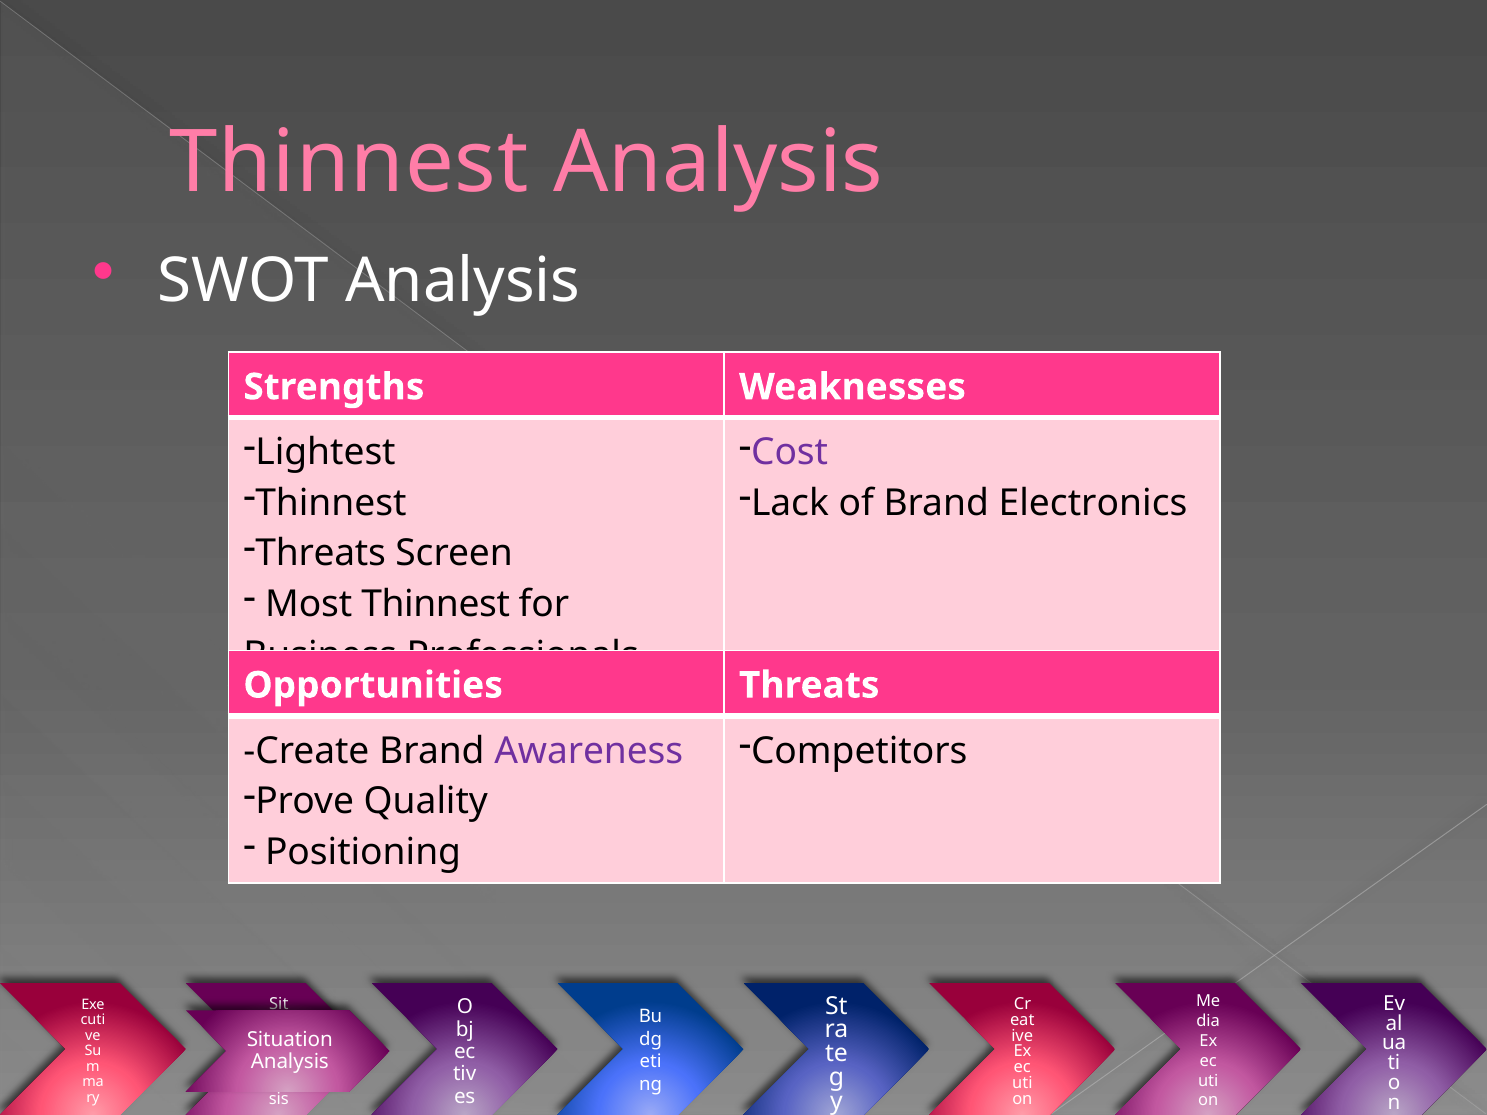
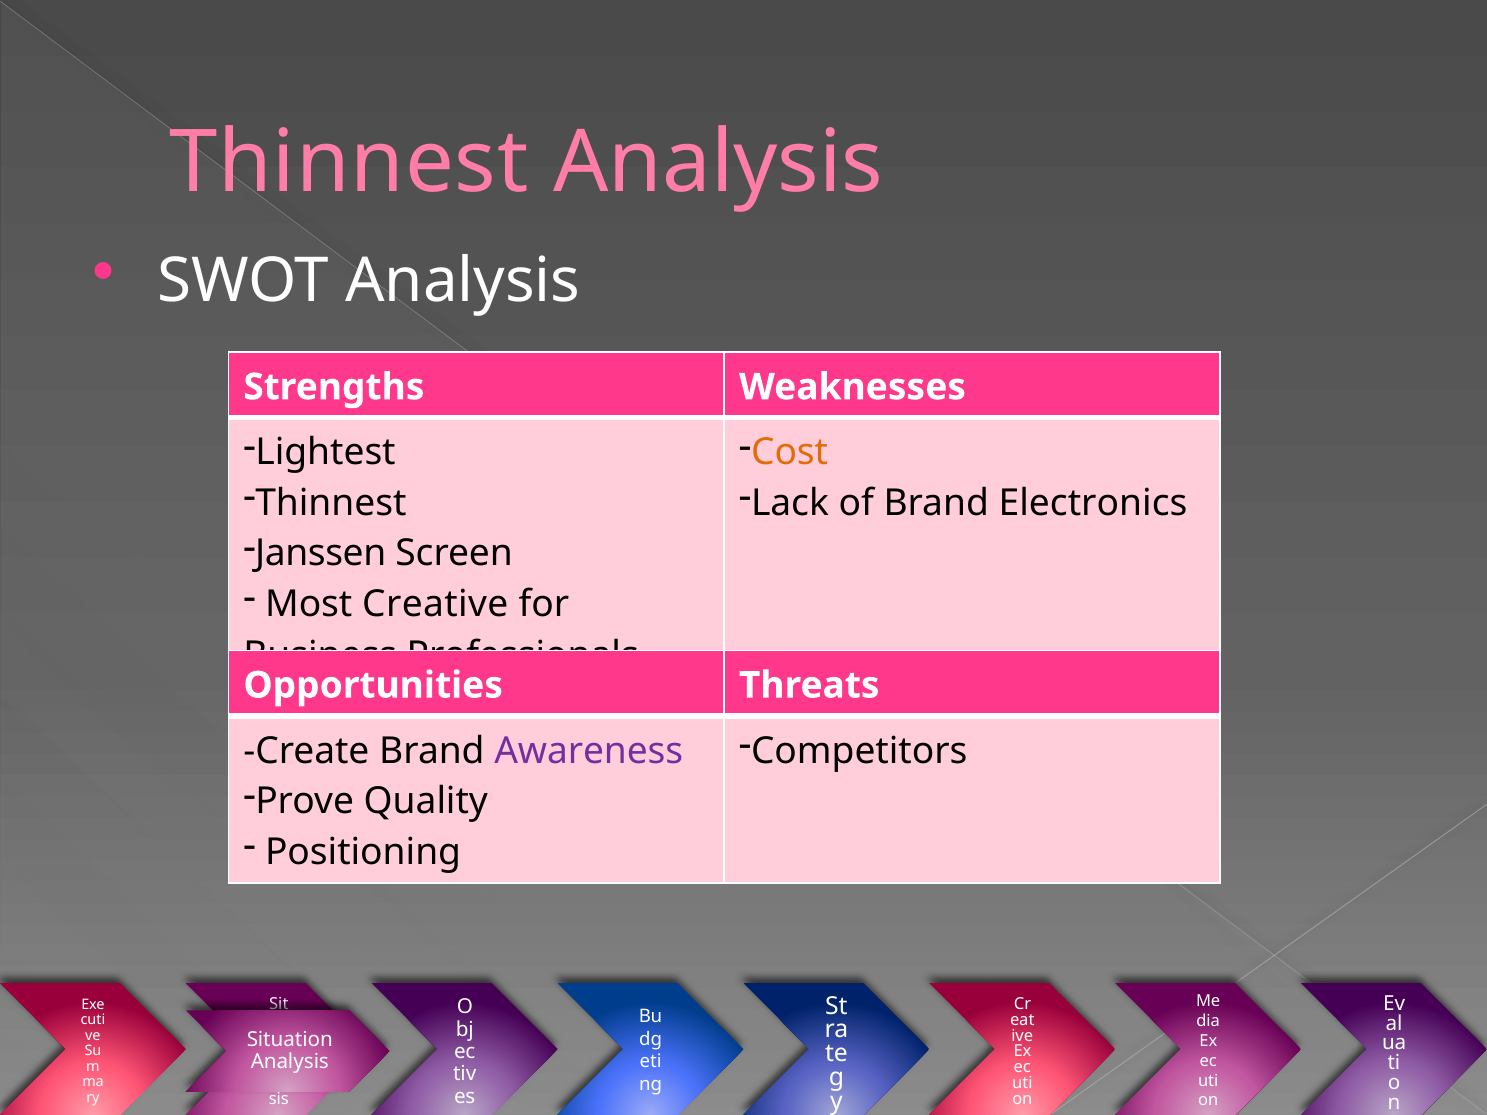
Cost colour: purple -> orange (790, 453)
Threats: Threats -> Janssen (321, 554)
Most Thinnest: Thinnest -> Creative (435, 604)
